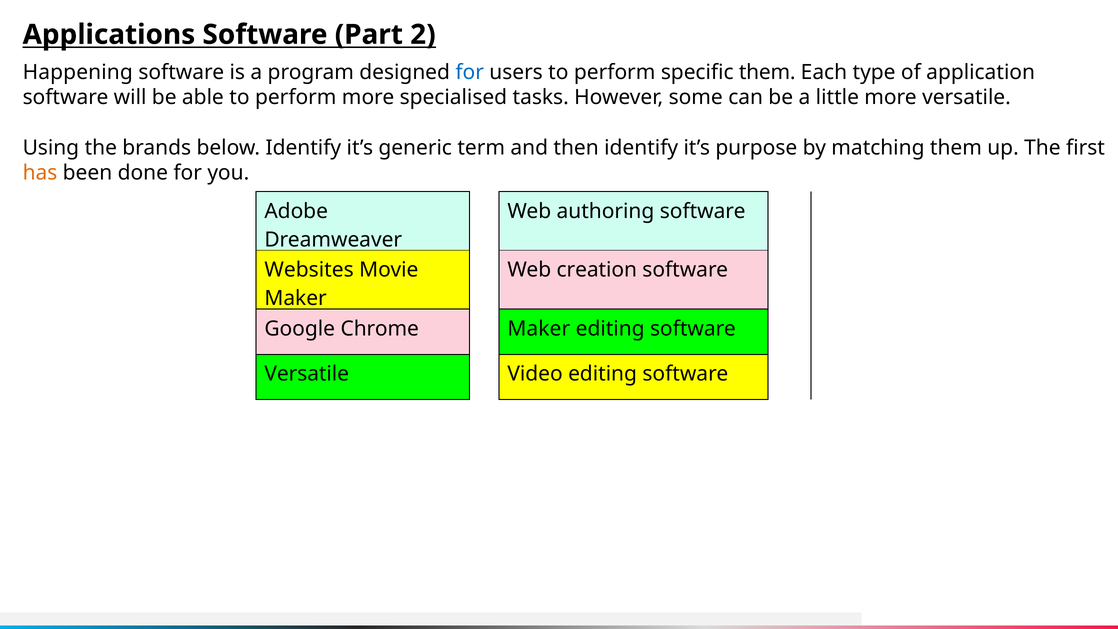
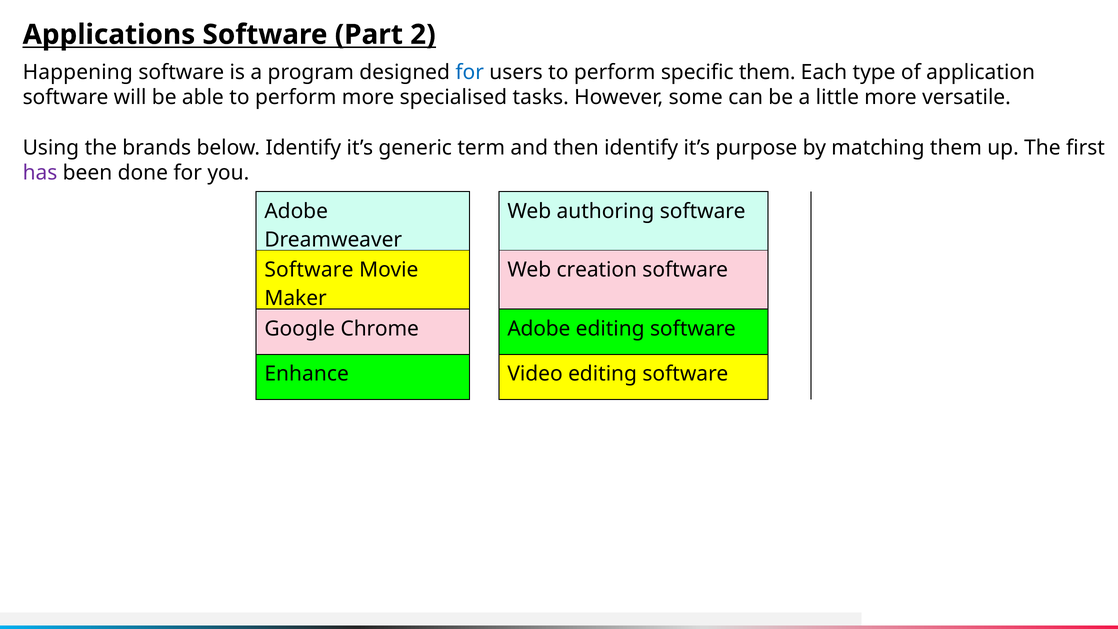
has colour: orange -> purple (40, 173)
Websites: Websites -> Software (309, 270)
Chrome Maker: Maker -> Adobe (539, 329)
Versatile: Versatile -> Enhance (307, 374)
